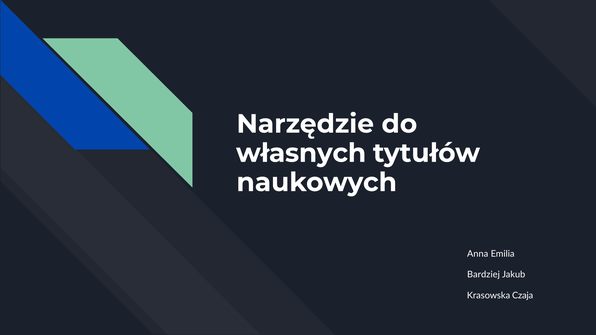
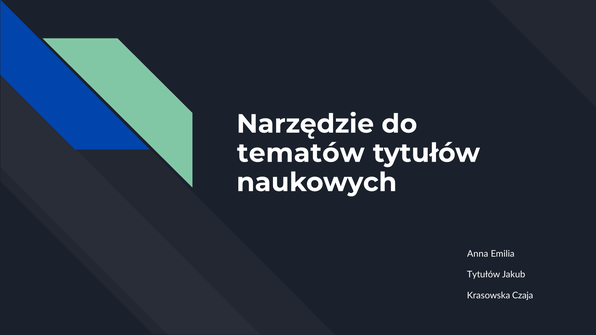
własnych: własnych -> tematów (301, 153)
Bardziej: Bardziej -> Tytułów (484, 275)
